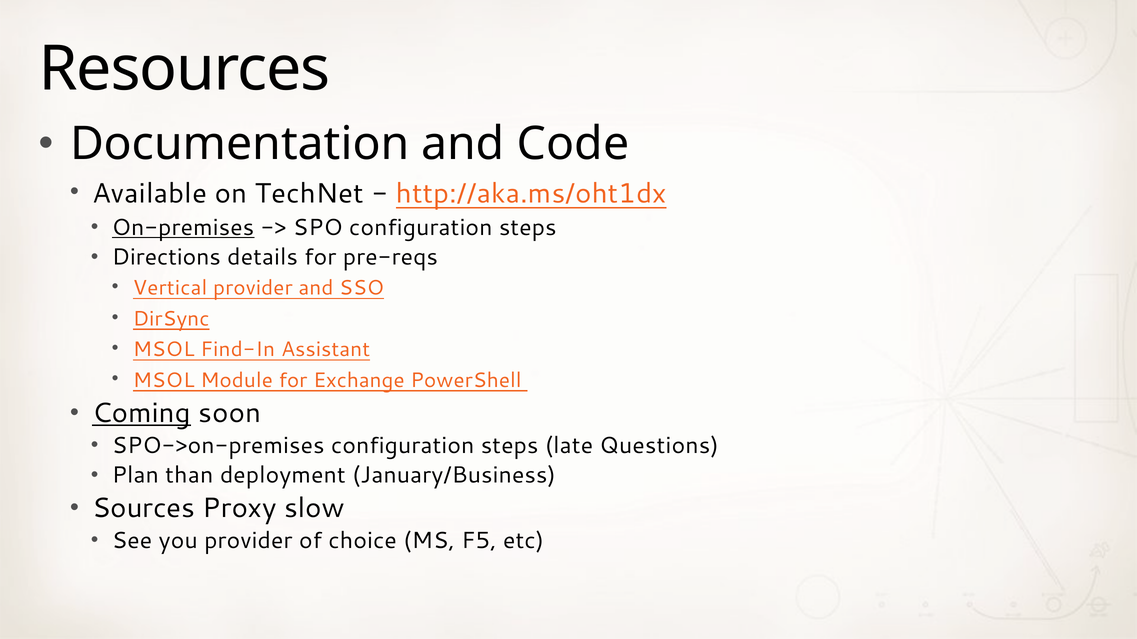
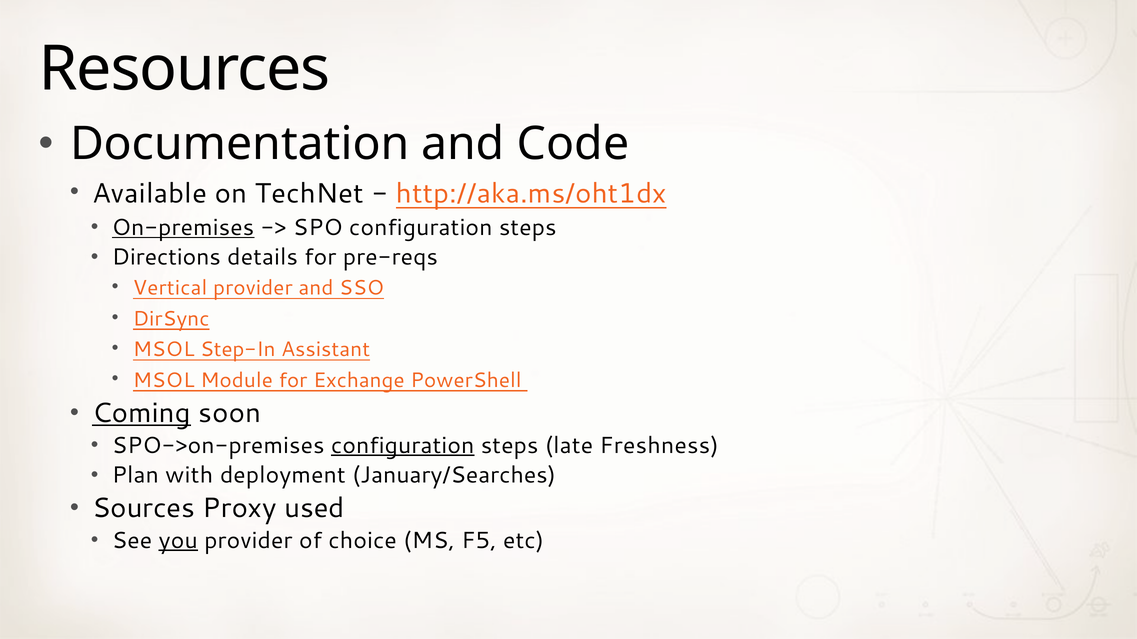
Find-In: Find-In -> Step-In (238, 350)
configuration underline: none -> present (403, 446)
Questions: Questions -> Freshness (659, 446)
than: than -> with (189, 475)
January/Business: January/Business -> January/Searches (454, 475)
slow: slow -> used (314, 509)
you underline: none -> present (178, 541)
